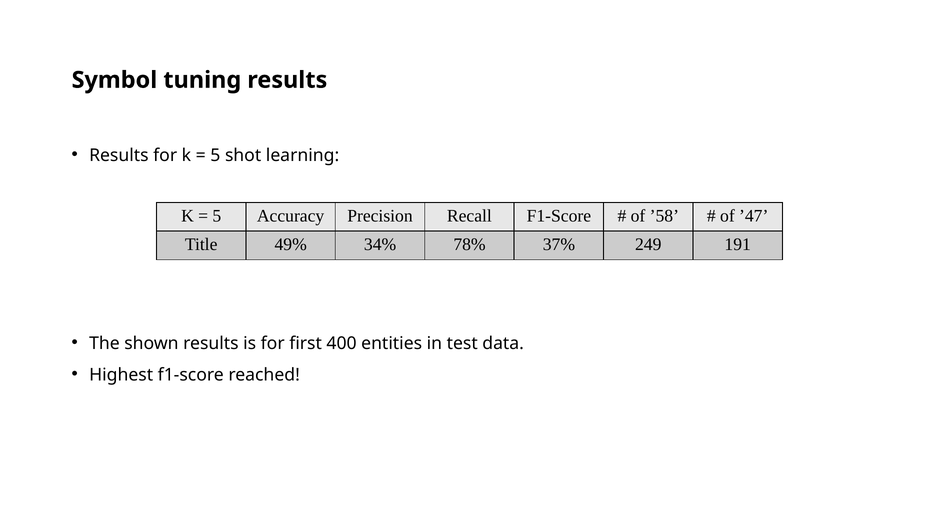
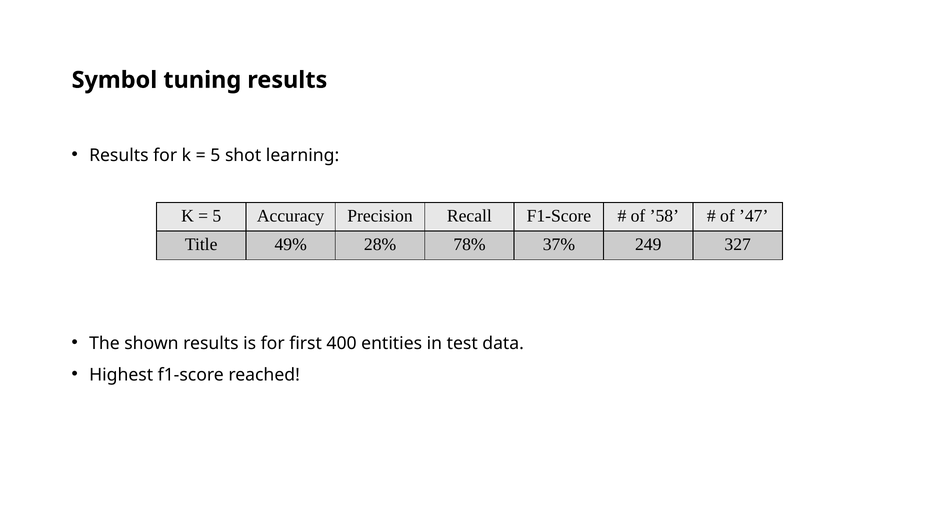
34%: 34% -> 28% (380, 245)
191: 191 -> 327 (738, 245)
